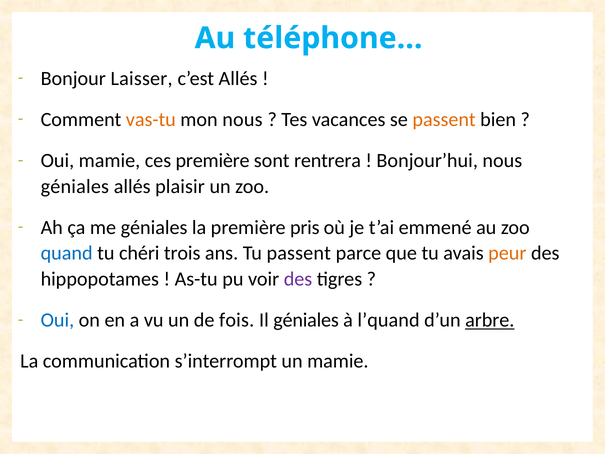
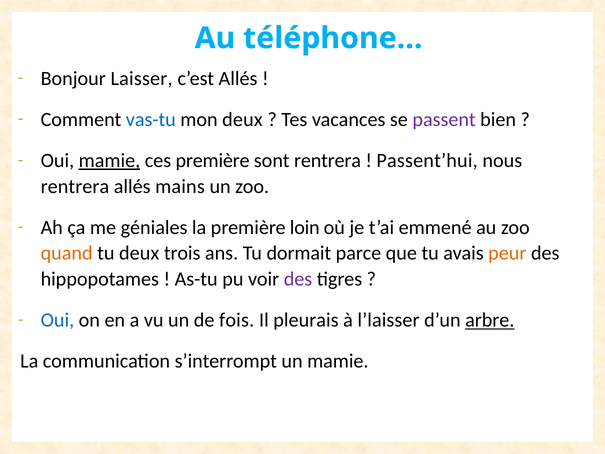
vas-tu colour: orange -> blue (151, 119)
mon nous: nous -> deux (242, 119)
passent colour: orange -> purple (444, 119)
mamie underline: none -> present (109, 160)
Bonjour’hui: Bonjour’hui -> Passent’hui (427, 160)
géniales: géniales -> rentrera (75, 186)
plaisir: plaisir -> mains (180, 186)
pris: pris -> loin (305, 227)
quand colour: blue -> orange (67, 253)
tu chéri: chéri -> deux (139, 253)
Tu passent: passent -> dormait (299, 253)
Il géniales: géniales -> pleurais (306, 320)
l’quand: l’quand -> l’laisser (389, 320)
